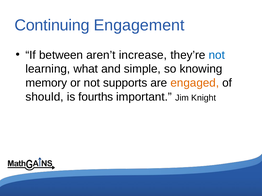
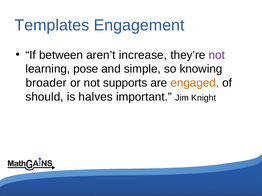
Continuing: Continuing -> Templates (52, 25)
not colour: blue -> purple (217, 55)
what: what -> pose (86, 69)
memory: memory -> broader (46, 83)
fourths: fourths -> halves (96, 97)
